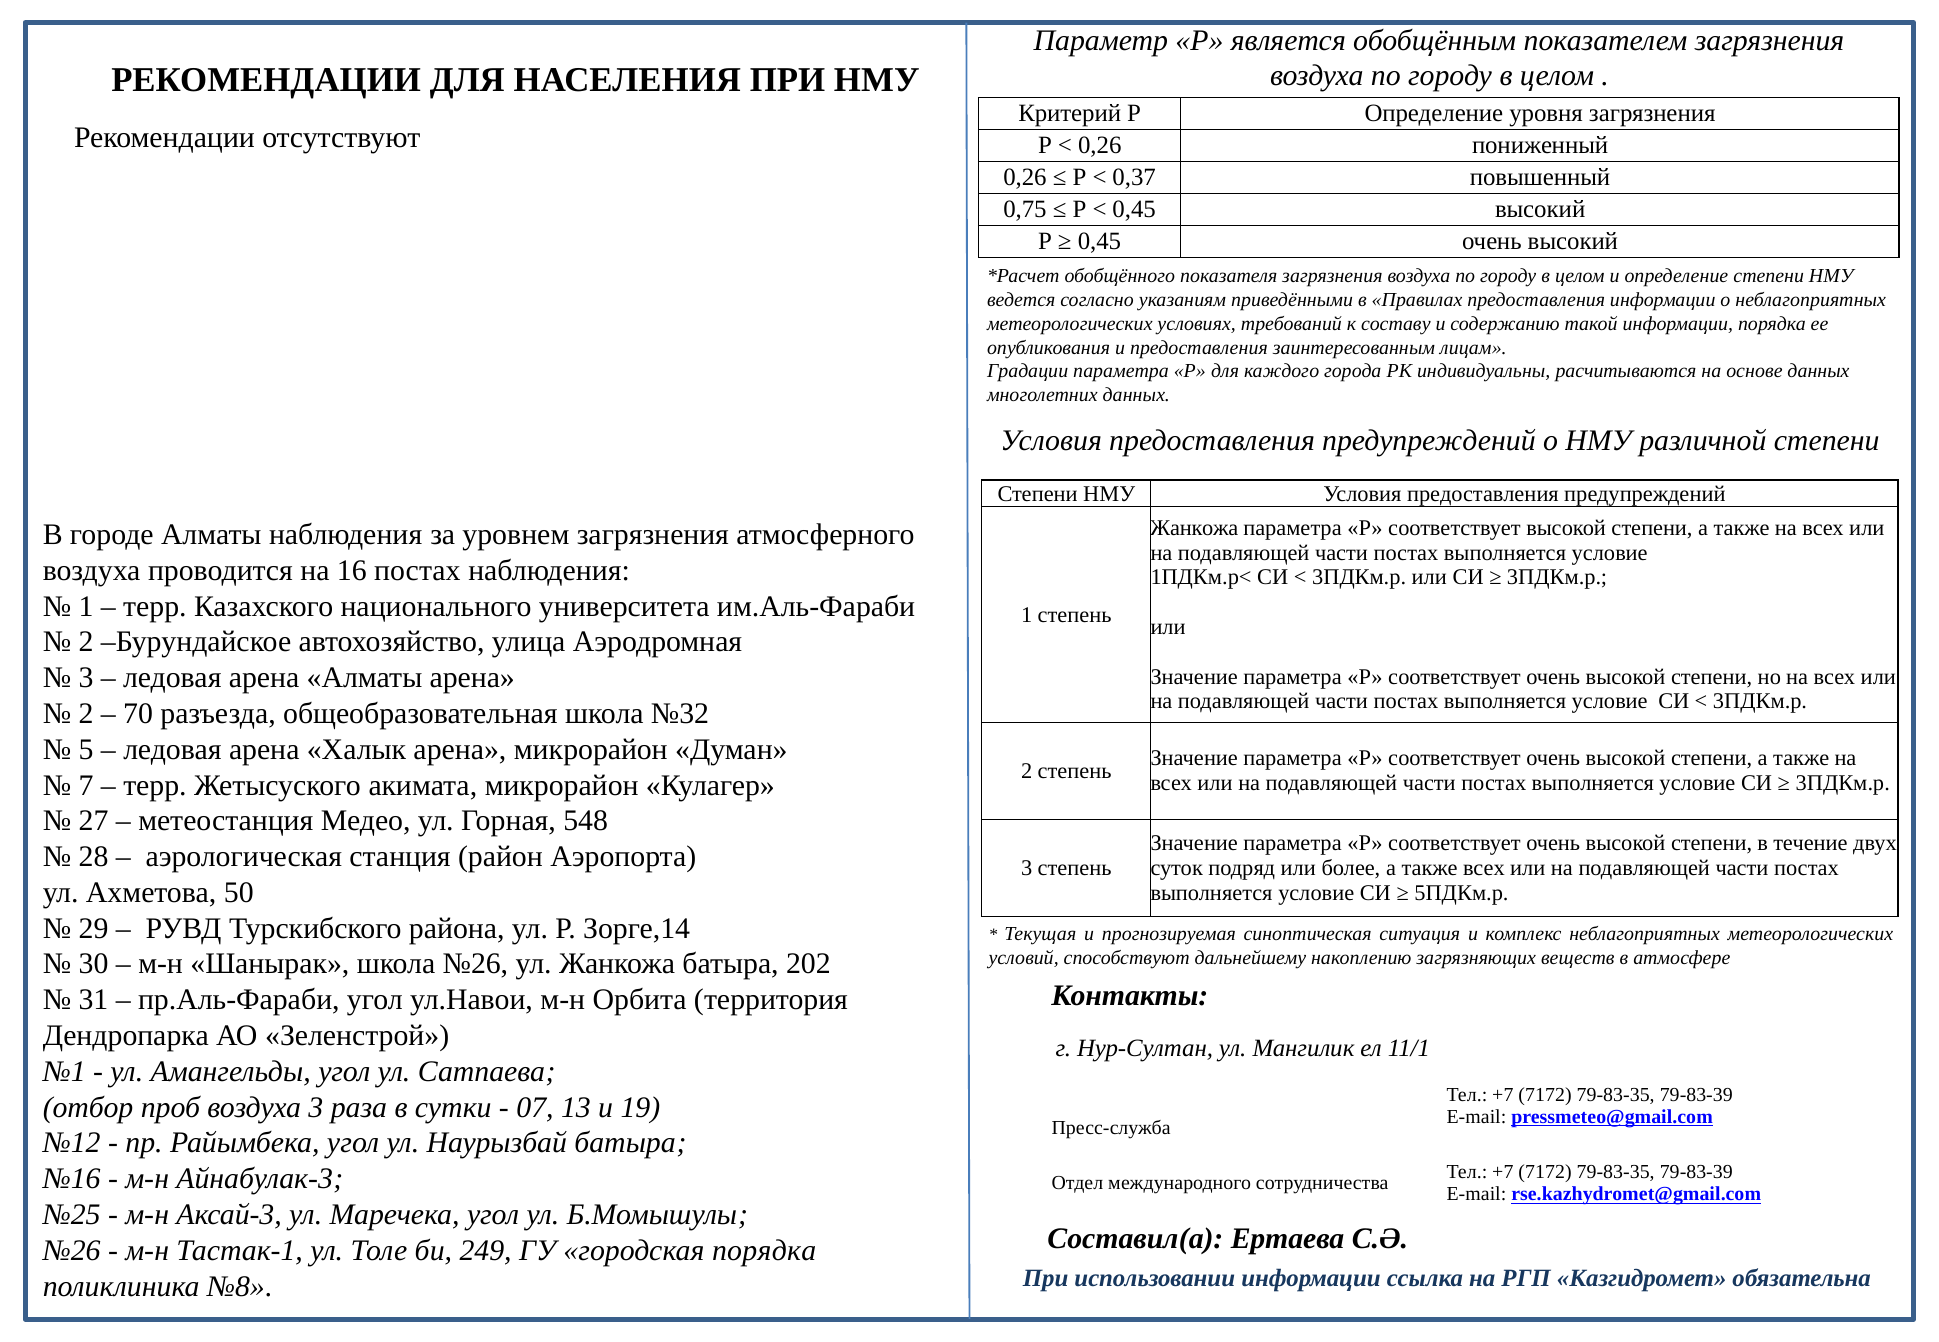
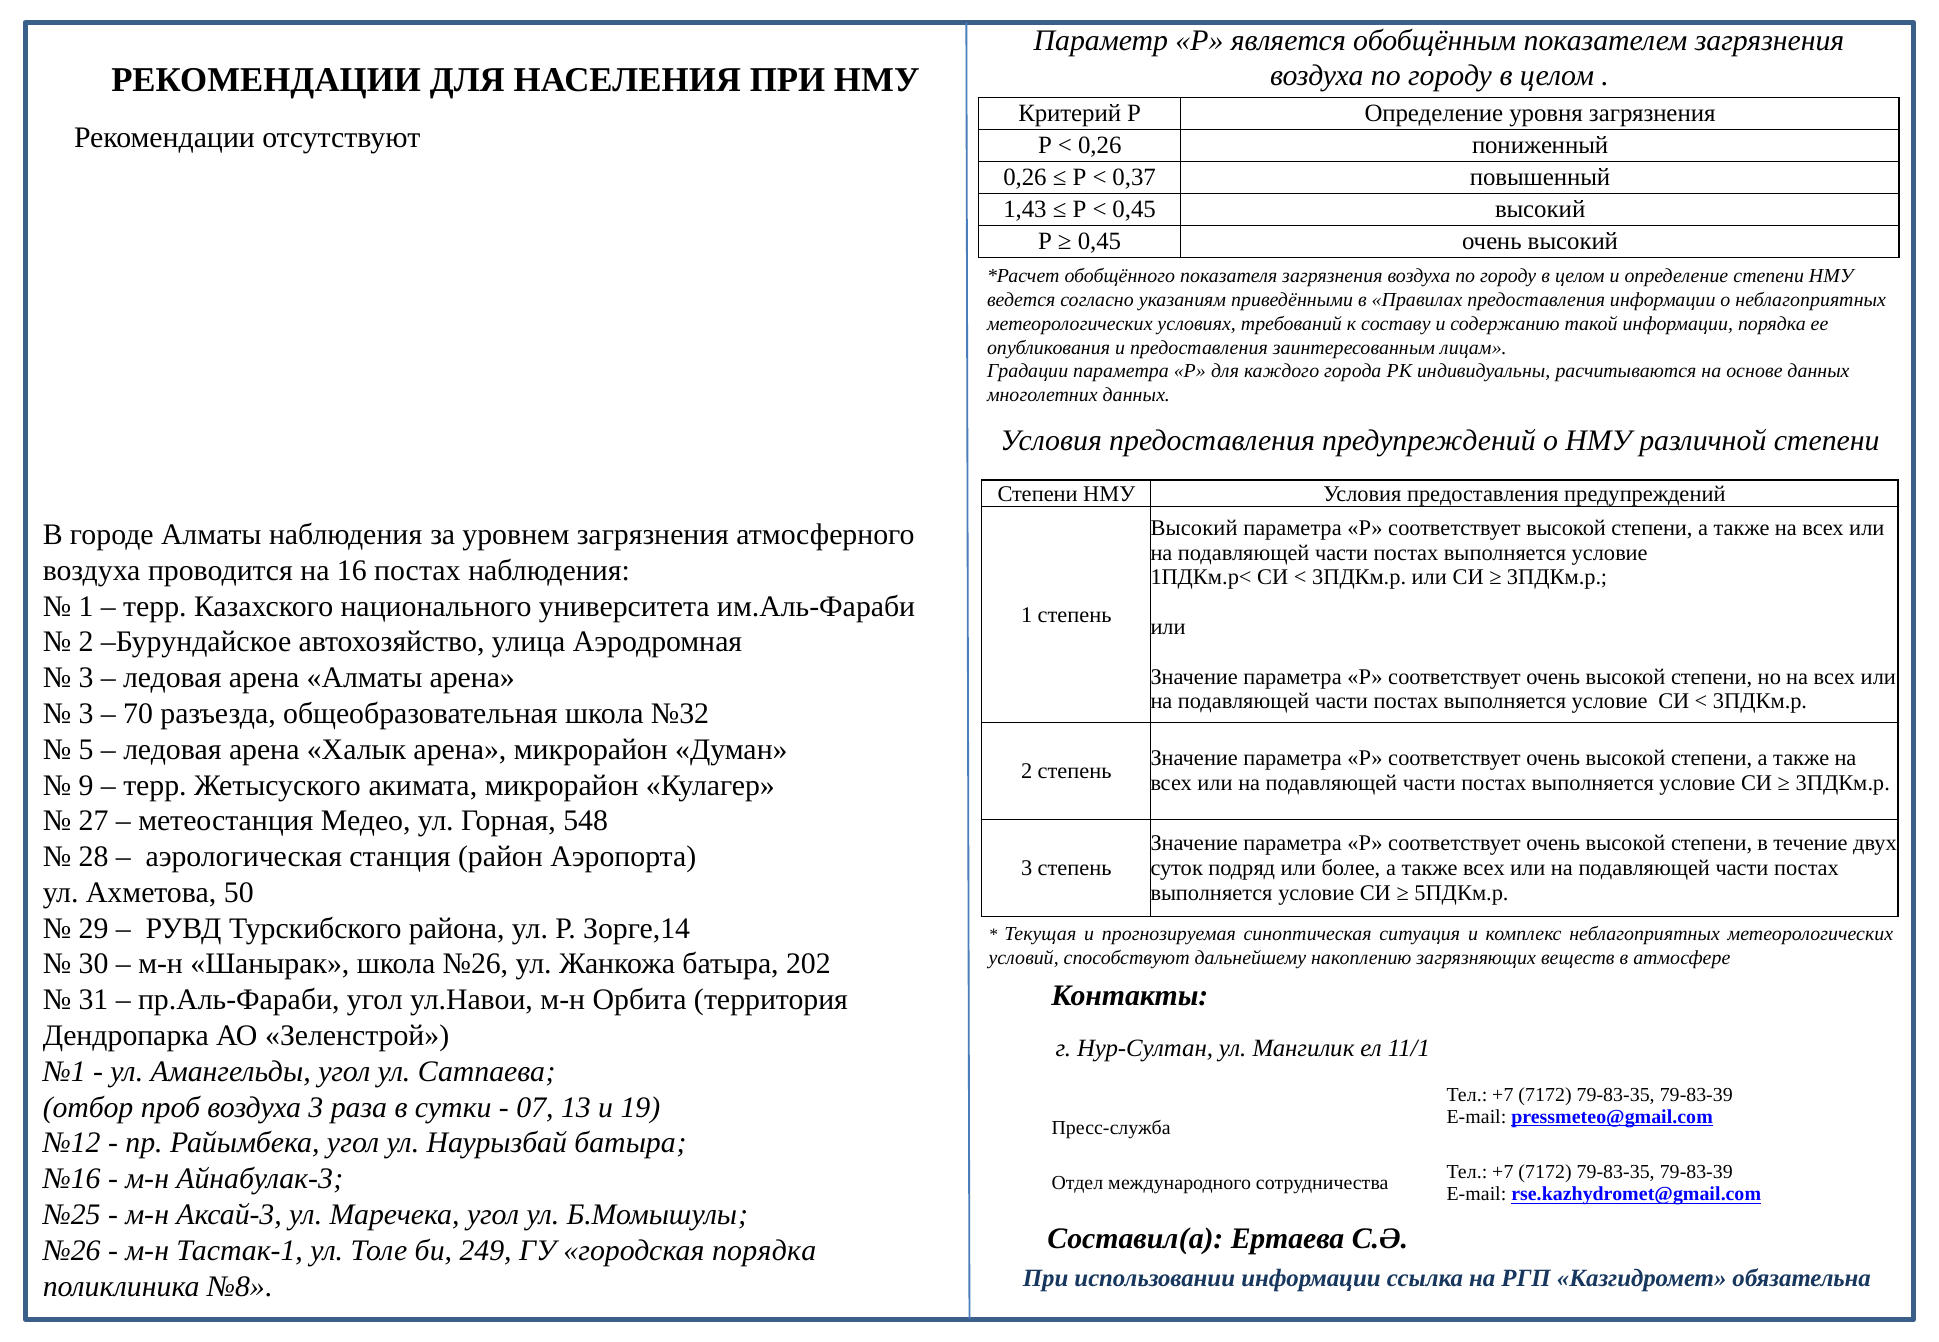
0,75: 0,75 -> 1,43 (1025, 209)
Жанкожа: Жанкожа -> Высокий (1194, 528)
2: 2 -> 3 (86, 714)
7: 7 -> 9 (86, 785)
